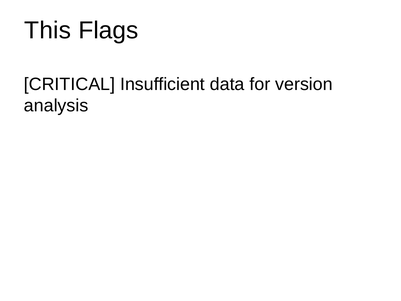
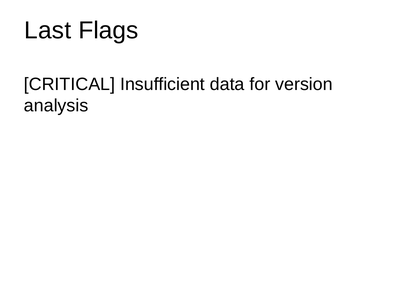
This: This -> Last (48, 30)
